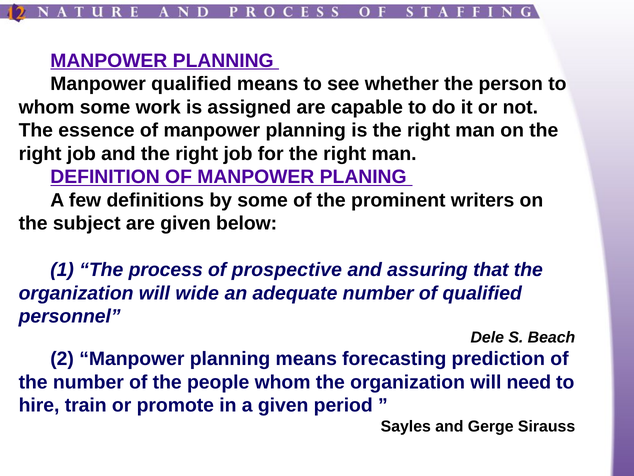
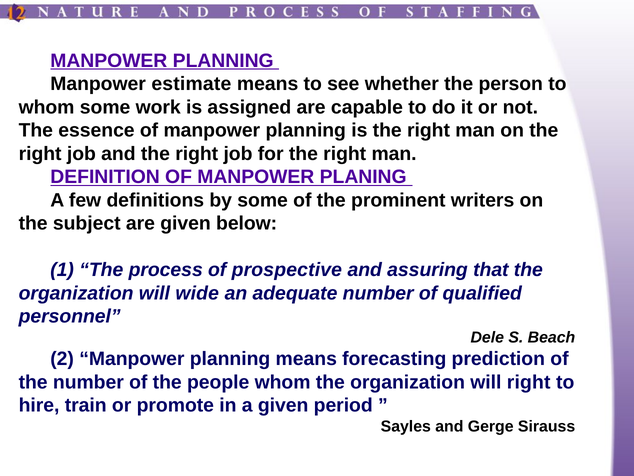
Manpower qualified: qualified -> estimate (191, 84)
will need: need -> right (529, 382)
